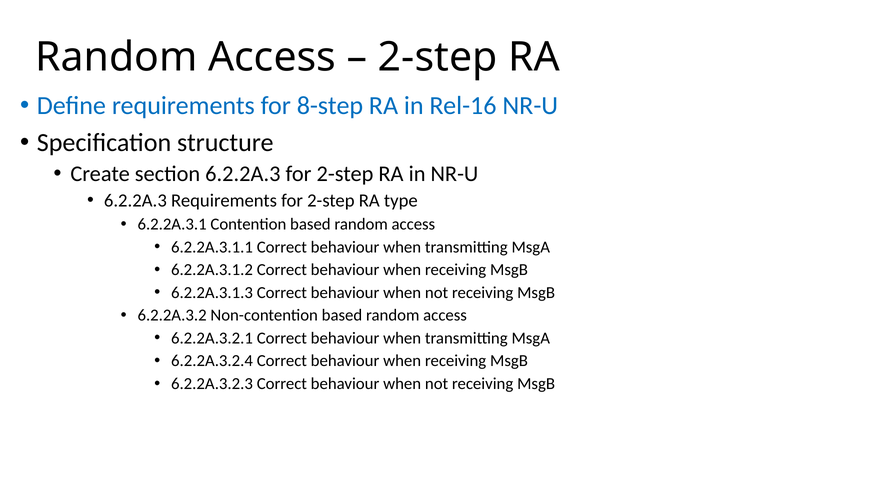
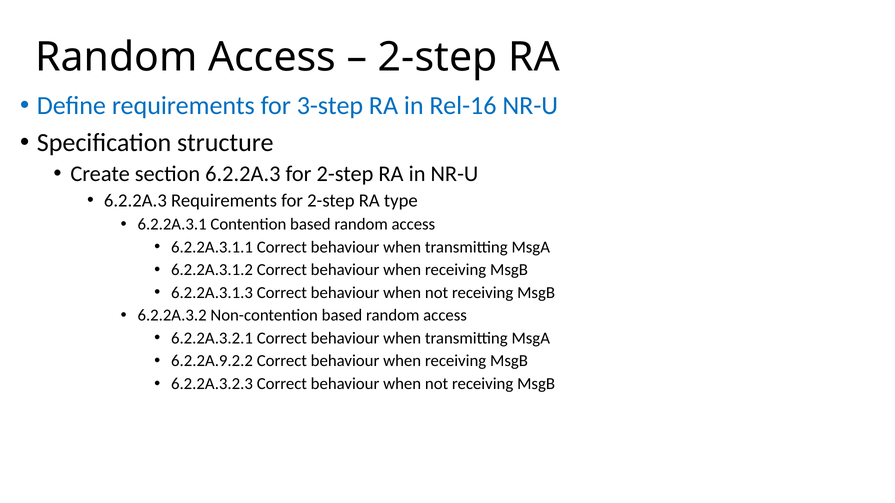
8-step: 8-step -> 3-step (330, 106)
6.2.2A.3.2.4: 6.2.2A.3.2.4 -> 6.2.2A.9.2.2 (212, 361)
